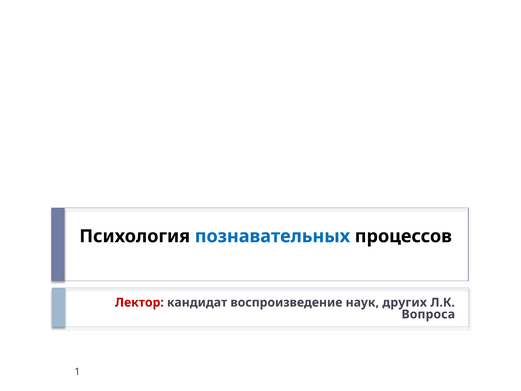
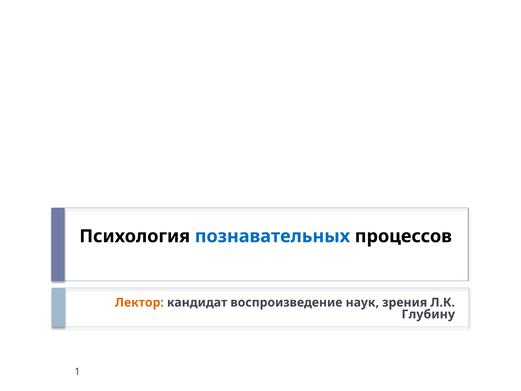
Лектор colour: red -> orange (139, 302)
других: других -> зрения (405, 302)
Вопроса: Вопроса -> Глубину (428, 314)
